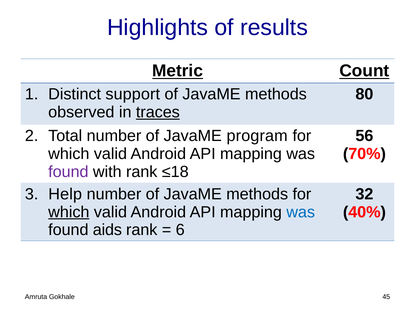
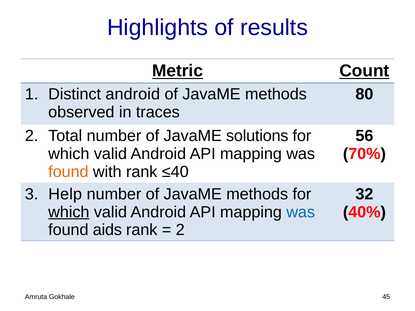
Distinct support: support -> android (133, 94)
traces underline: present -> none (158, 112)
program: program -> solutions (257, 136)
found colour: purple -> orange (68, 172)
≤18: ≤18 -> ≤40 (175, 172)
6: 6 -> 2 (180, 230)
